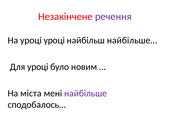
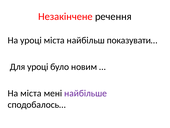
речення colour: purple -> black (113, 16)
уроці уроці: уроці -> міста (54, 40)
найбільше…: найбільше… -> показувати… (132, 40)
